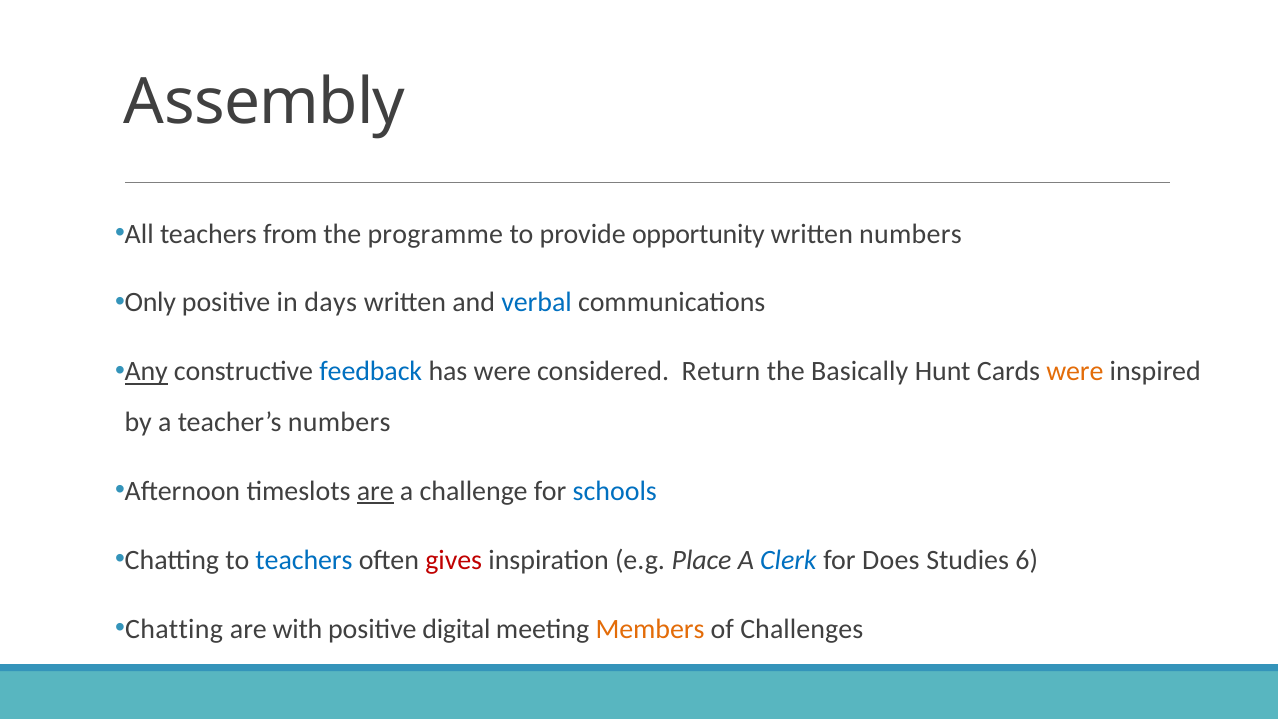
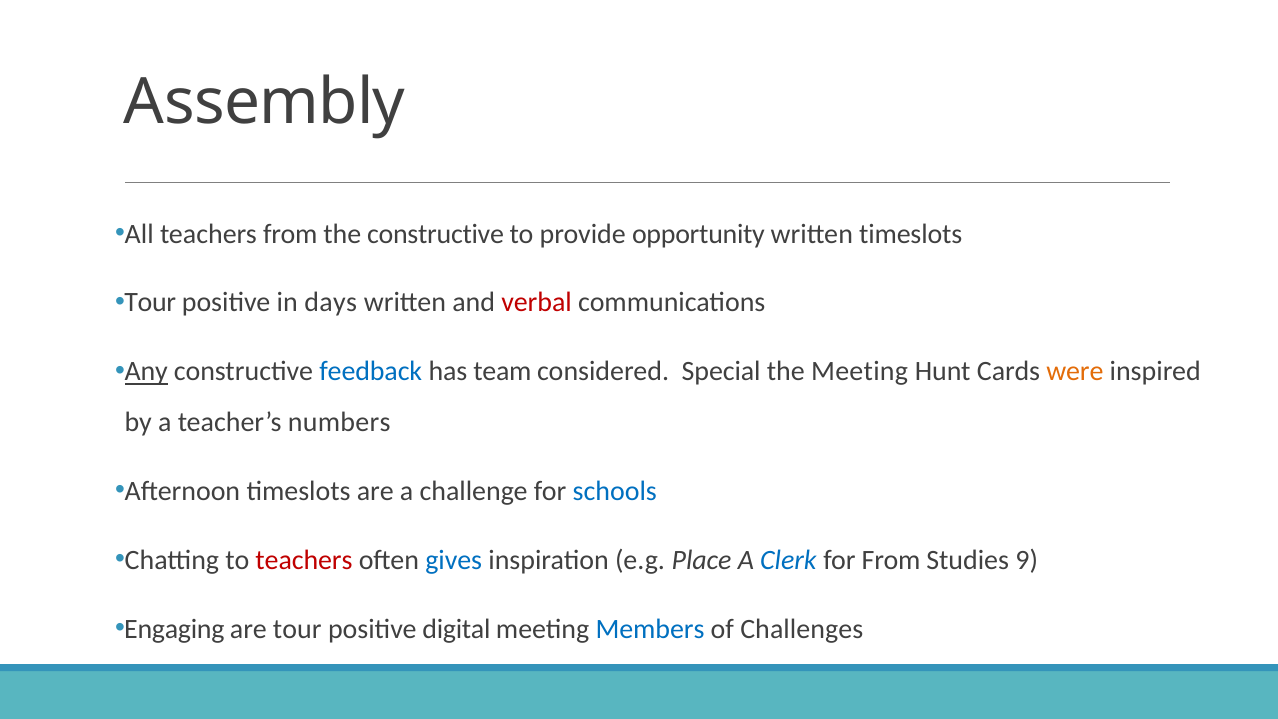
the programme: programme -> constructive (436, 234)
written numbers: numbers -> timeslots (911, 234)
Only: Only -> Tour (150, 303)
verbal colour: blue -> red (537, 303)
has were: were -> team (502, 372)
Return: Return -> Special (721, 372)
the Basically: Basically -> Meeting (860, 372)
are underline: present -> none (375, 491)
teachers colour: blue -> red (304, 560)
gives colour: red -> blue (454, 560)
for Does: Does -> From (891, 560)
6: 6 -> 9 (1027, 560)
Chatting: Chatting -> Engaging (174, 629)
are with: with -> tour (297, 629)
Members colour: orange -> blue (650, 629)
